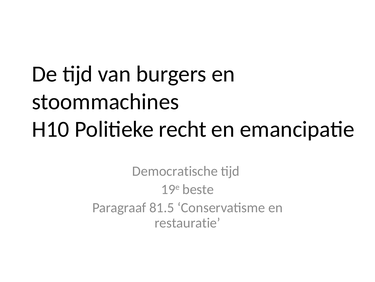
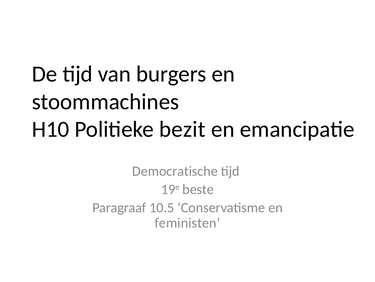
recht: recht -> bezit (182, 129)
81.5: 81.5 -> 10.5 (162, 207)
restauratie: restauratie -> feministen (187, 222)
